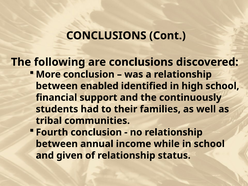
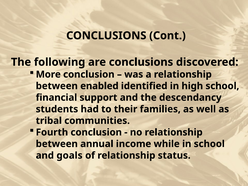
continuously: continuously -> descendancy (190, 98)
given: given -> goals (69, 155)
